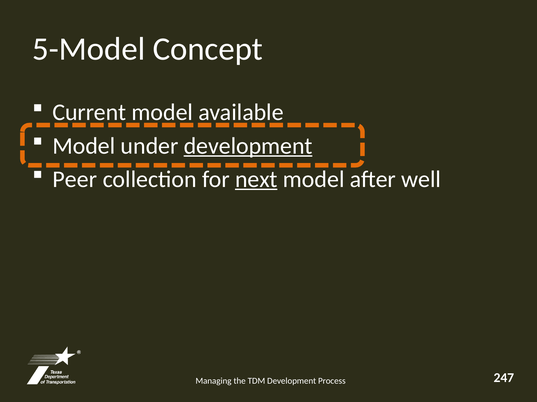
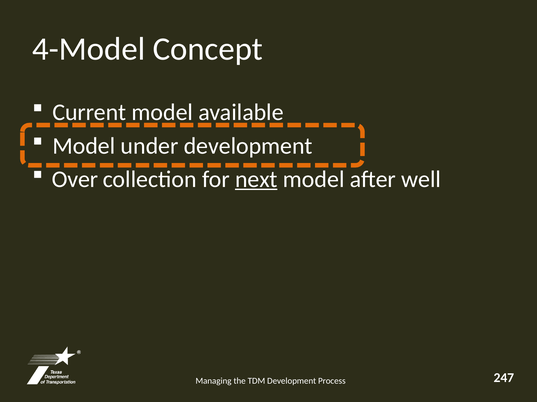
5-Model: 5-Model -> 4-Model (89, 49)
development underline: present -> none (248, 146)
Peer: Peer -> Over (75, 180)
